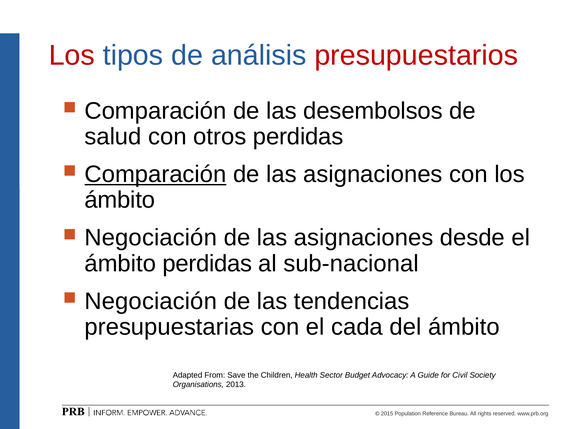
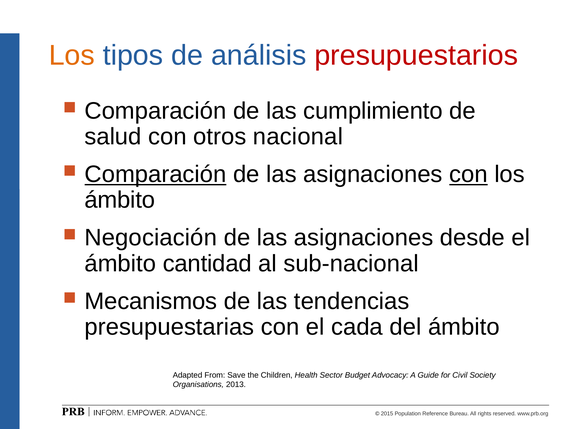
Los colour: red -> orange (72, 55)
desembolsos: desembolsos -> cumplimiento (373, 111)
otros perdidas: perdidas -> nacional (298, 137)
con underline: none -> present (468, 175)
ámbito perdidas: perdidas -> cantidad (207, 264)
Negociación: Negociación -> Mecanismos (151, 302)
